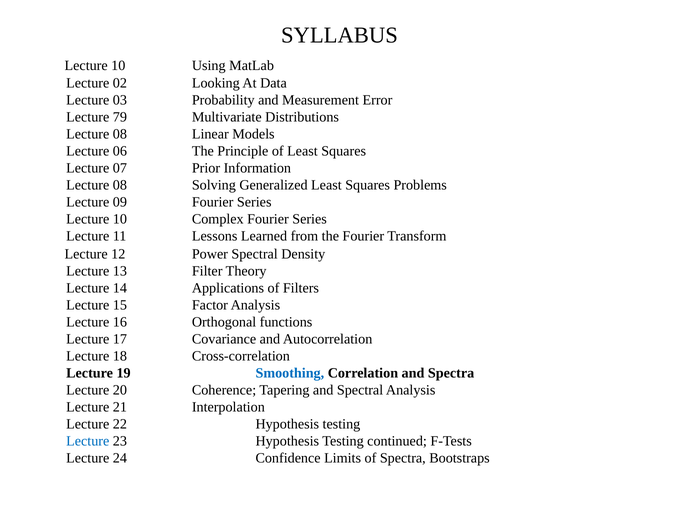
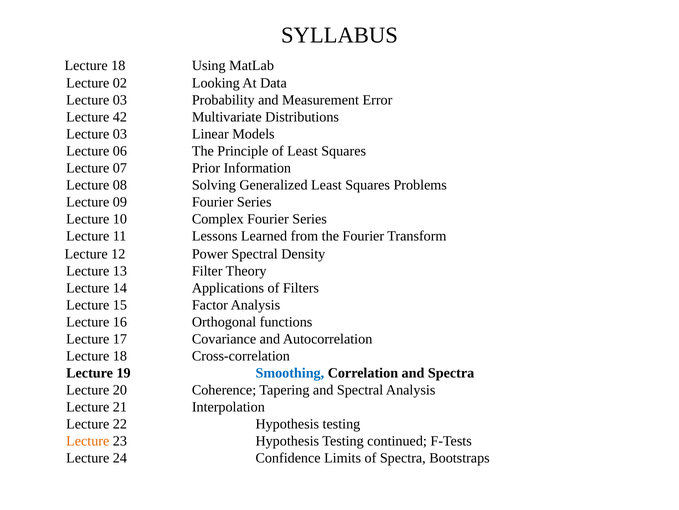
10: 10 -> 18 (118, 66)
79: 79 -> 42 (120, 117)
08: 08 -> 03 (120, 134)
Lecture colour: blue -> orange (88, 440)
